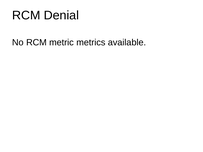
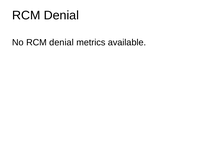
No RCM metric: metric -> denial (61, 43)
